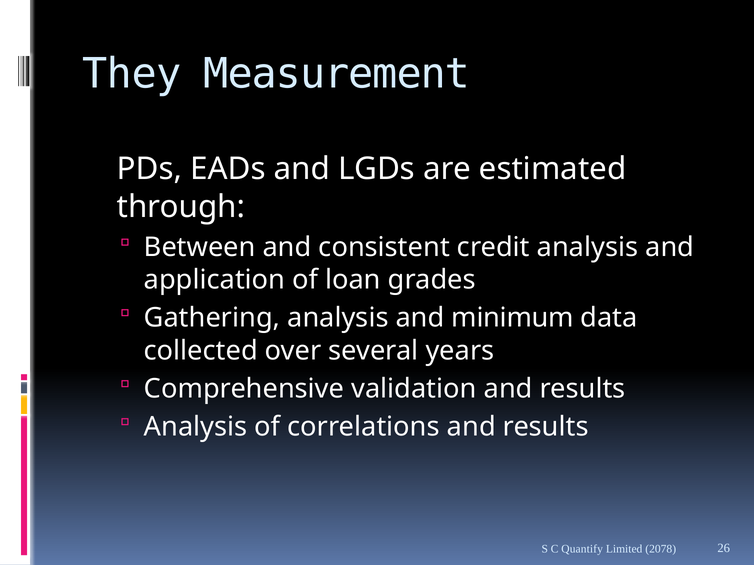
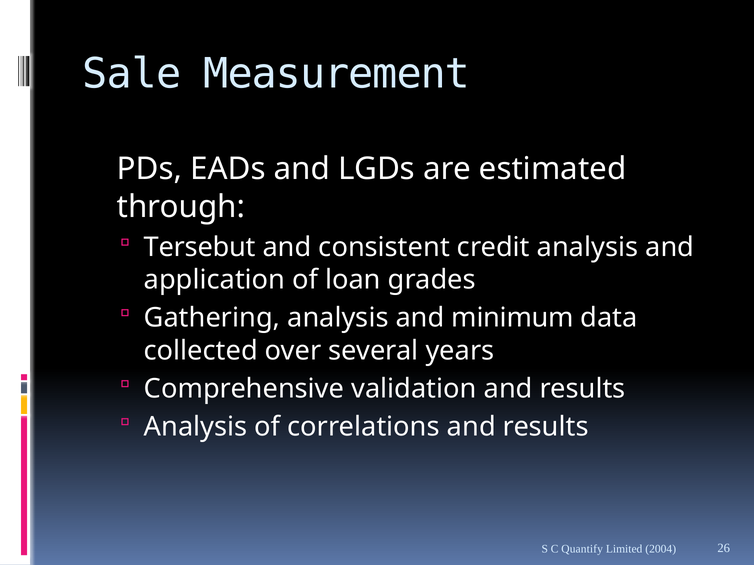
They: They -> Sale (132, 74)
Between: Between -> Tersebut (200, 247)
2078: 2078 -> 2004 (661, 549)
